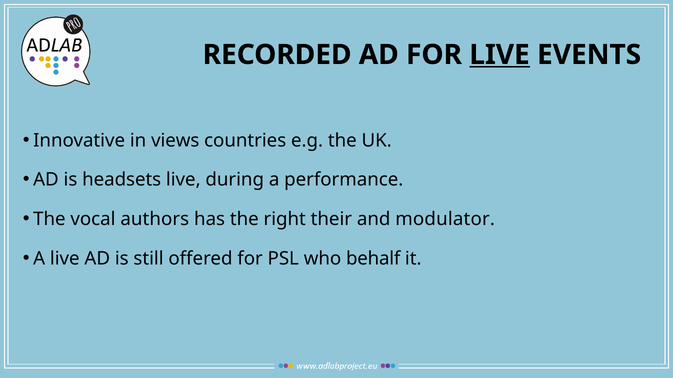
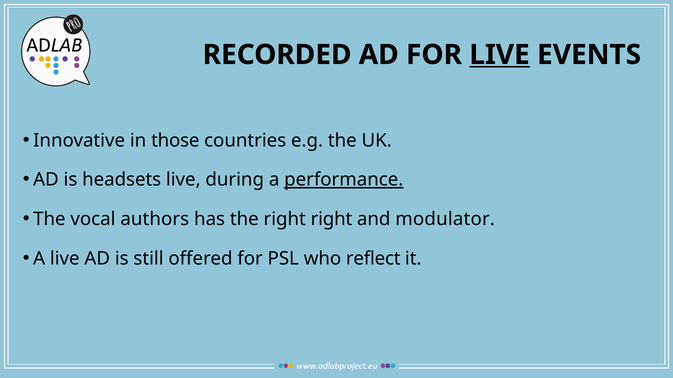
views: views -> those (175, 141)
performance underline: none -> present (344, 180)
right their: their -> right (331, 219)
behalf: behalf -> reflect (373, 259)
